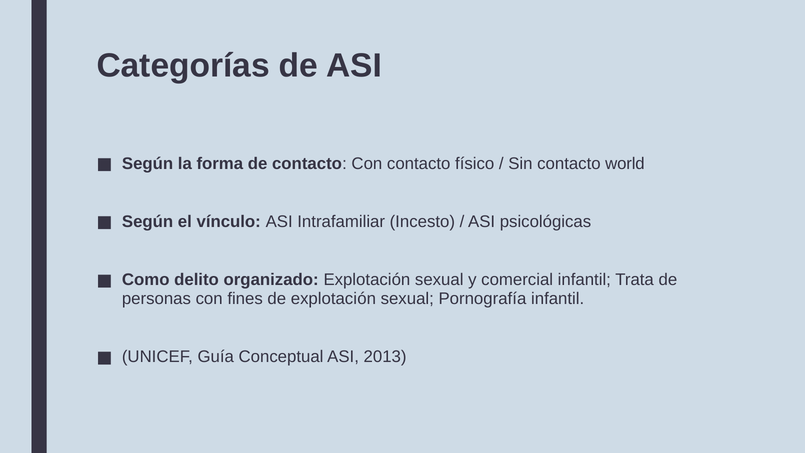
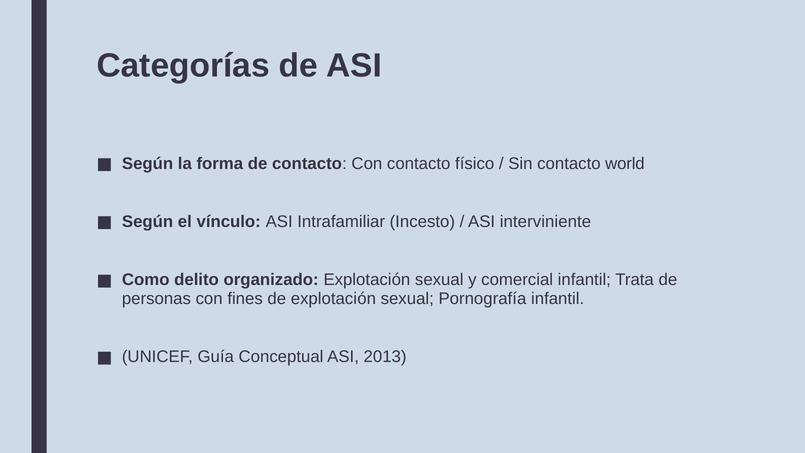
psicológicas: psicológicas -> interviniente (545, 222)
